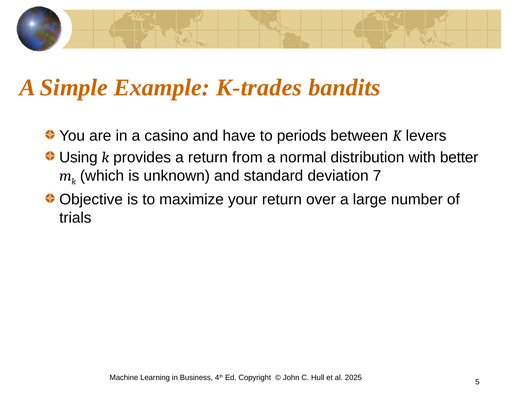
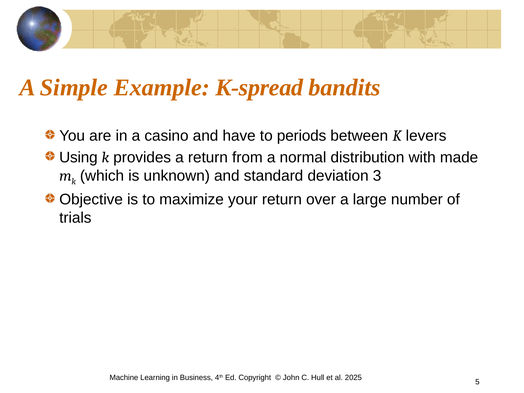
K-trades: K-trades -> K-spread (259, 88)
better: better -> made (459, 157)
7: 7 -> 3 (377, 176)
